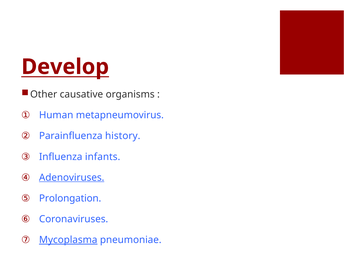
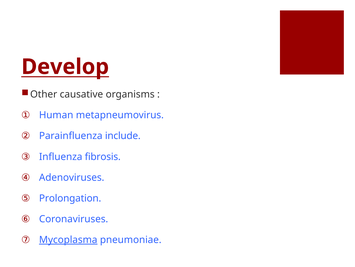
history: history -> include (123, 136)
infants: infants -> fibrosis (103, 156)
Adenoviruses underline: present -> none (72, 177)
